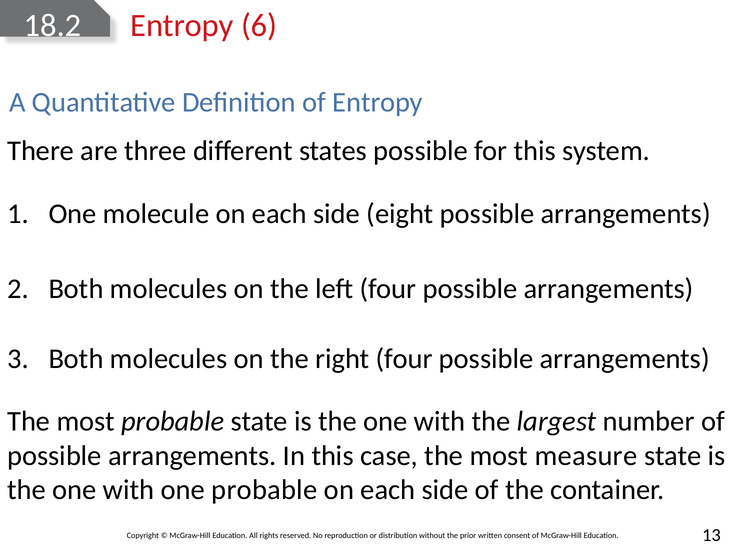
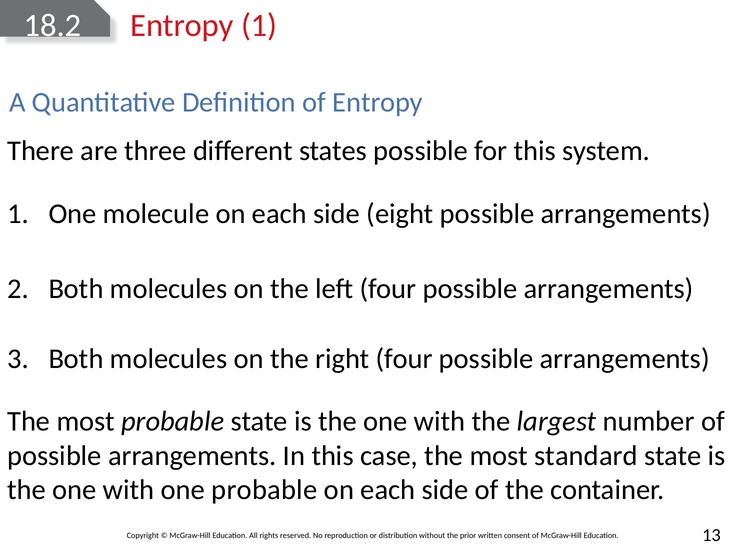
Entropy 6: 6 -> 1 (259, 25)
measure: measure -> standard (586, 456)
